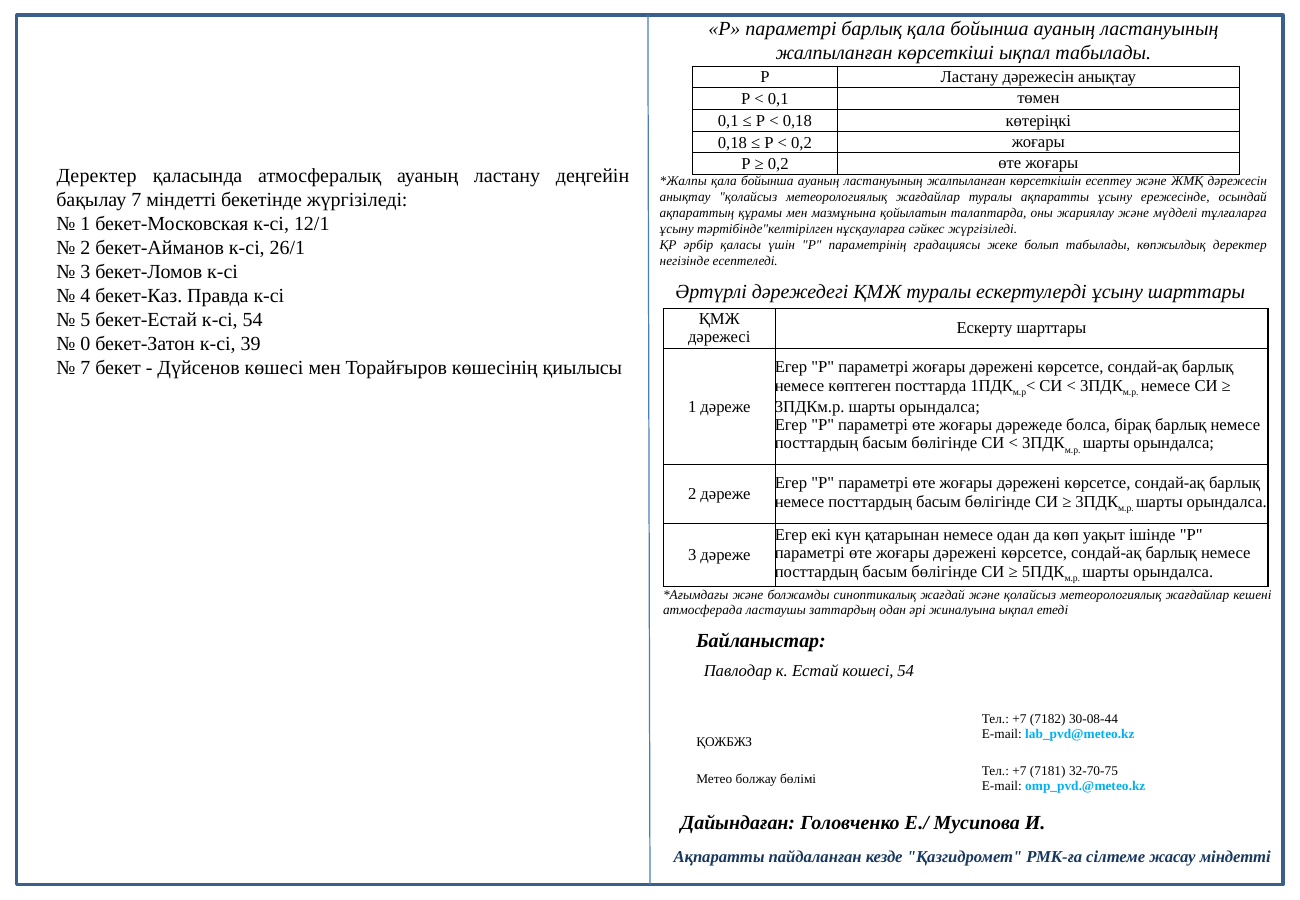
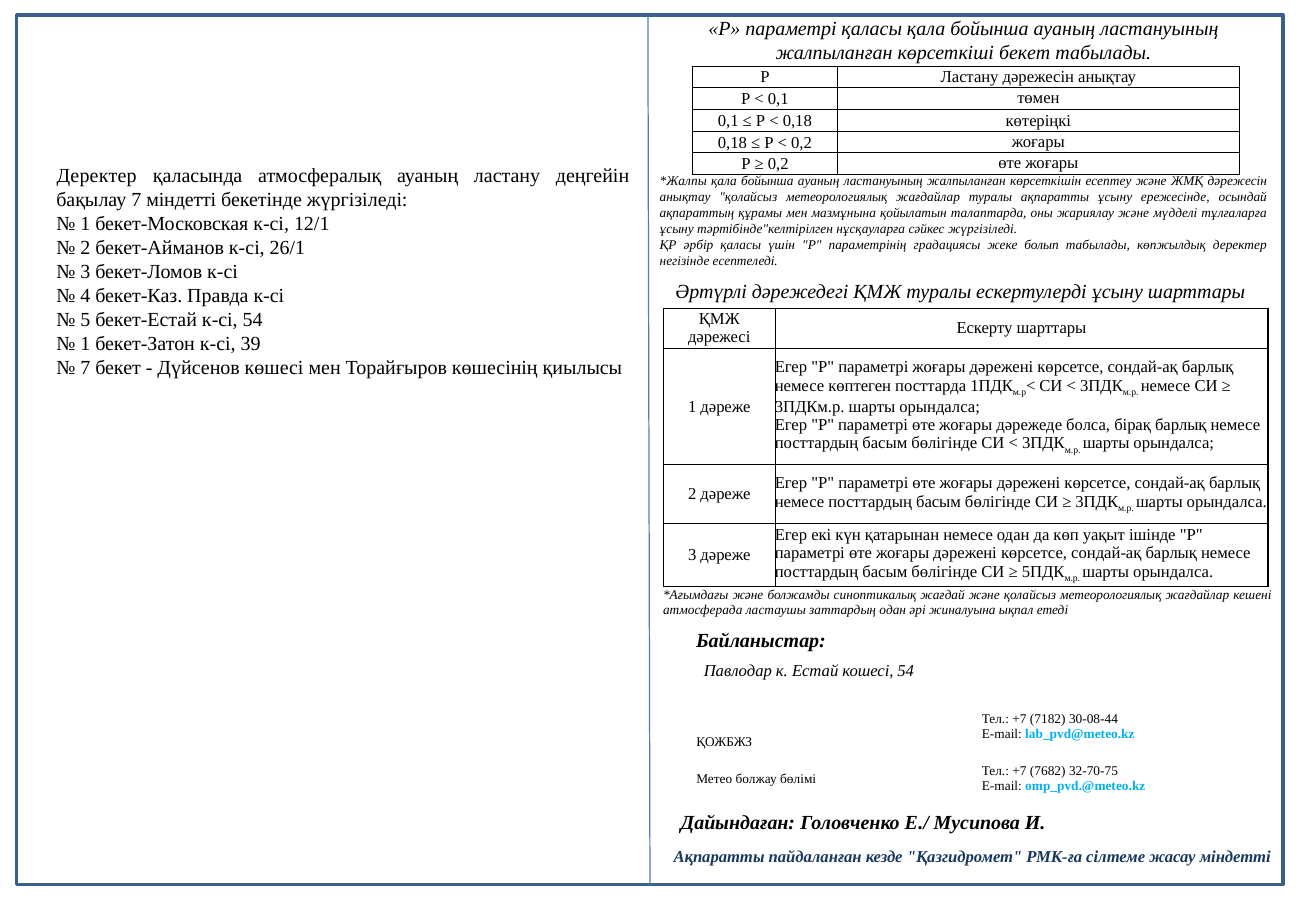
параметрі барлық: барлық -> қаласы (872, 29)
көрсеткіші ықпал: ықпал -> бекет (1025, 53)
0: 0 -> 1 (85, 344)
7181: 7181 -> 7682 (1048, 771)
